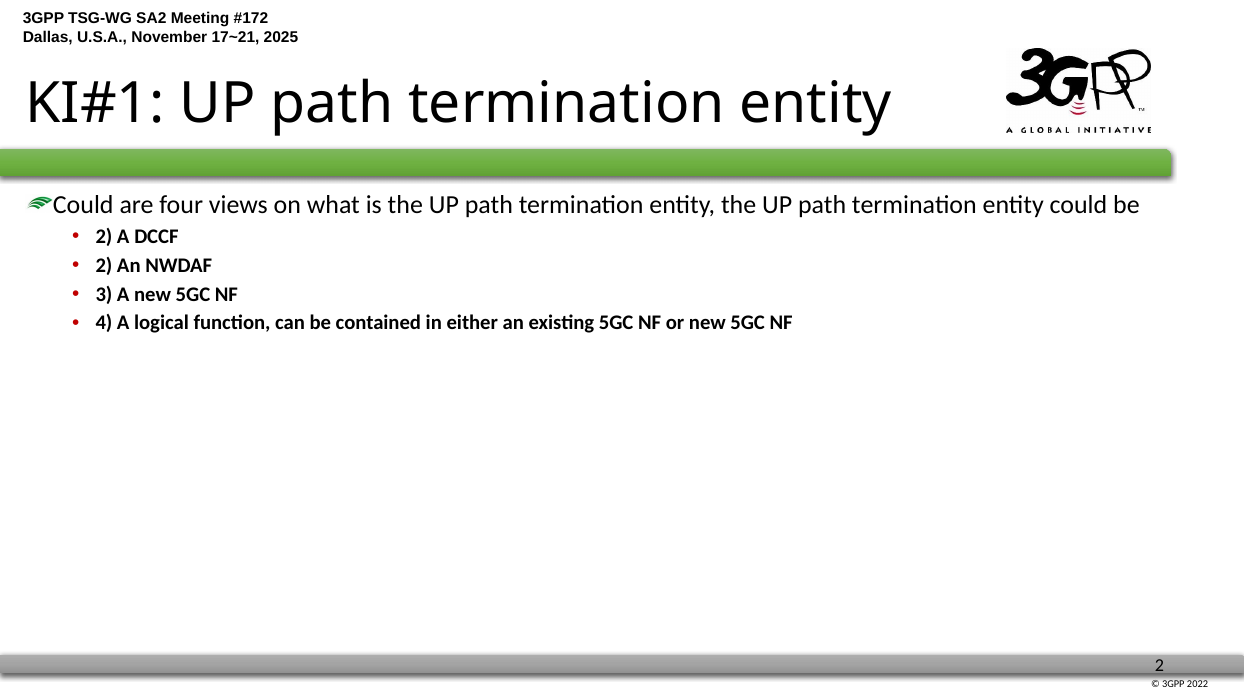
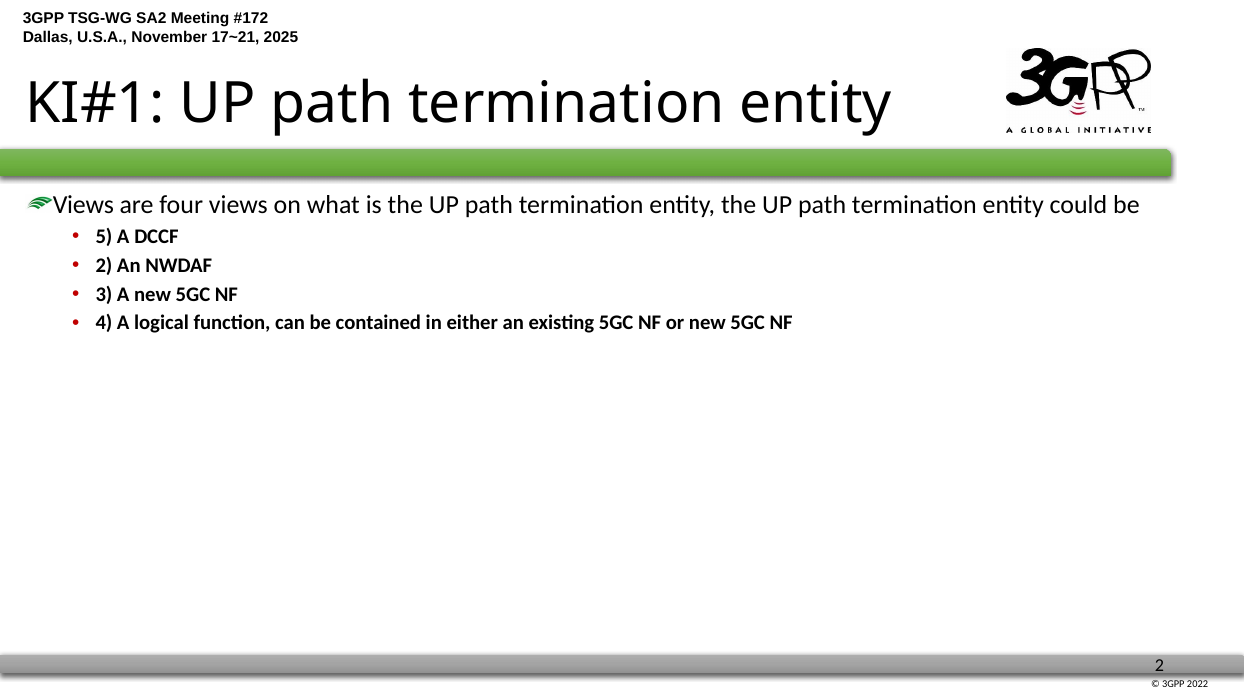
Could: Could -> Views (83, 205)
2: 2 -> 5 (104, 236)
